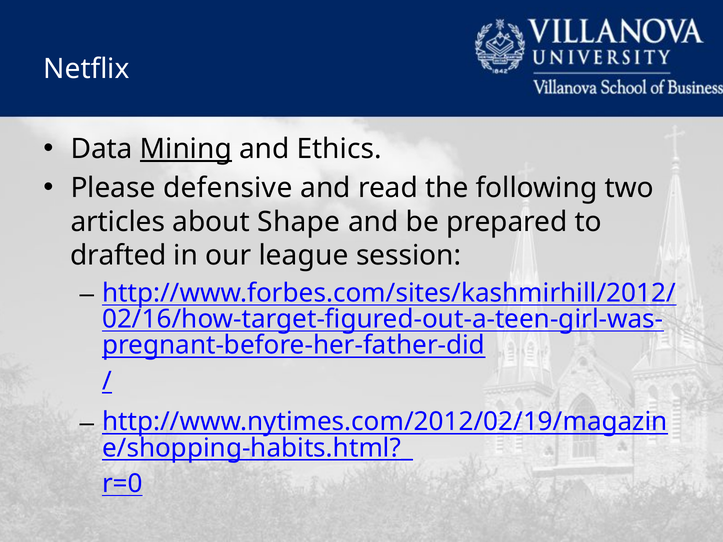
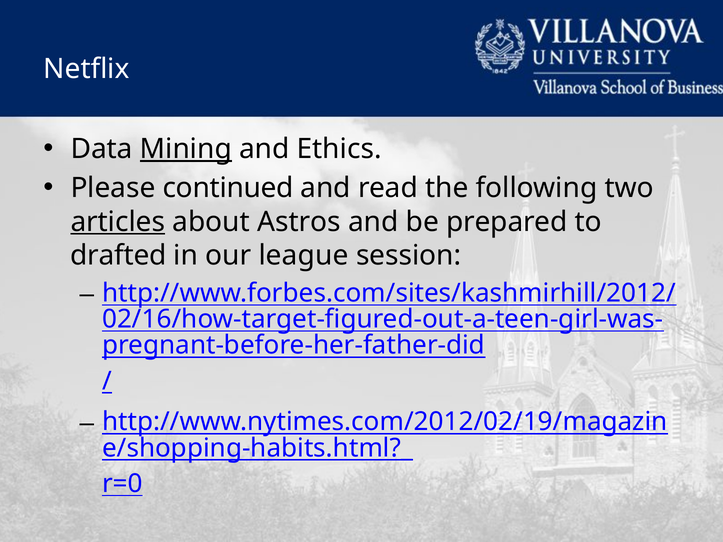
defensive: defensive -> continued (228, 188)
articles underline: none -> present (118, 222)
Shape: Shape -> Astros (299, 222)
